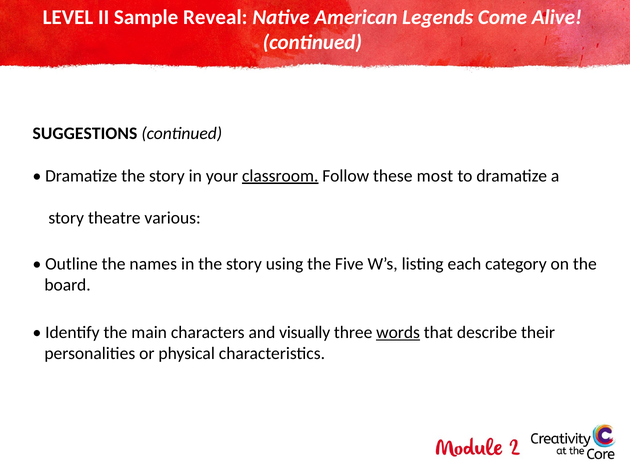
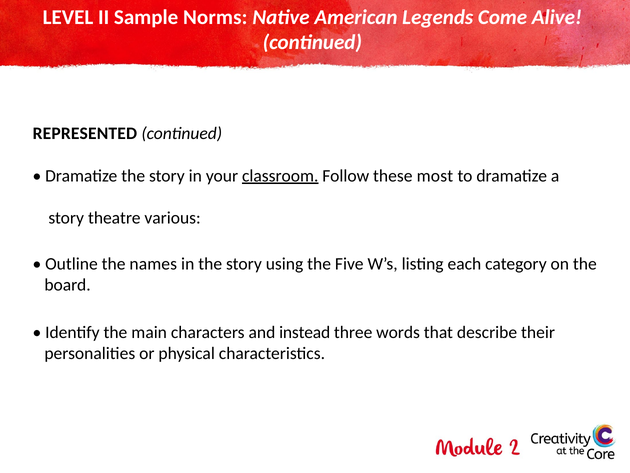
Reveal: Reveal -> Norms (215, 17)
SUGGESTIONS: SUGGESTIONS -> REPRESENTED (85, 134)
visually: visually -> instead (305, 332)
words underline: present -> none (398, 332)
